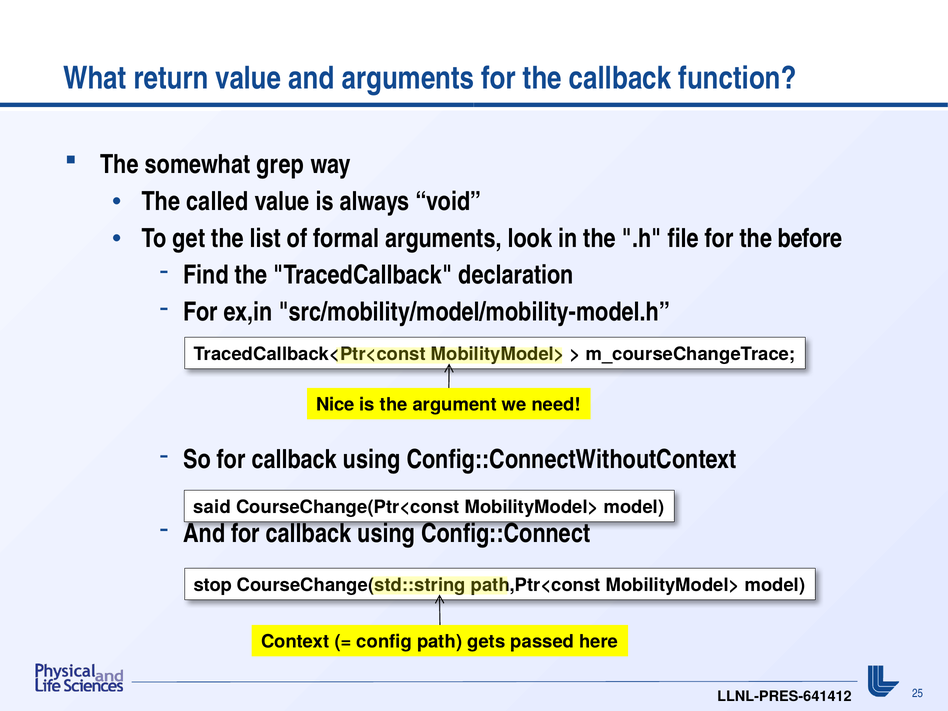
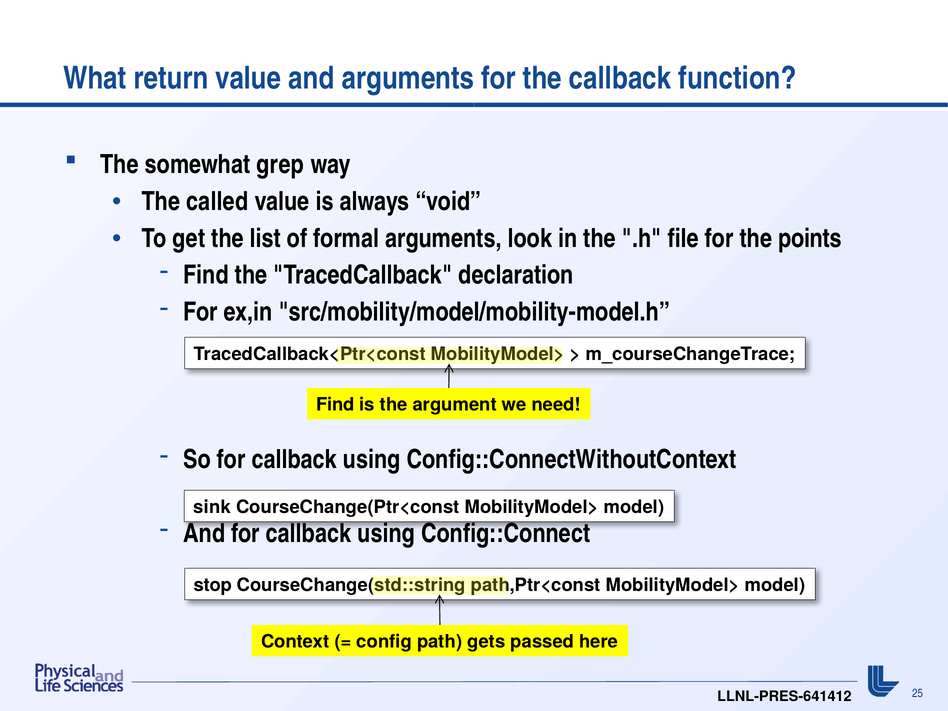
before: before -> points (810, 238)
Nice: Nice -> Find (335, 405)
said: said -> sink (212, 507)
